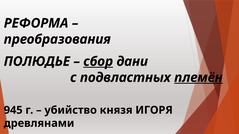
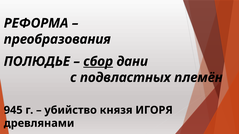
племён underline: present -> none (198, 78)
